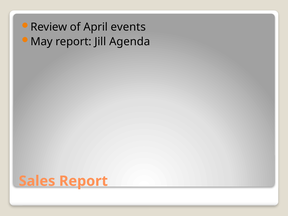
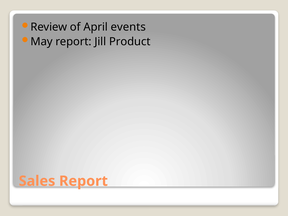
Agenda: Agenda -> Product (130, 42)
